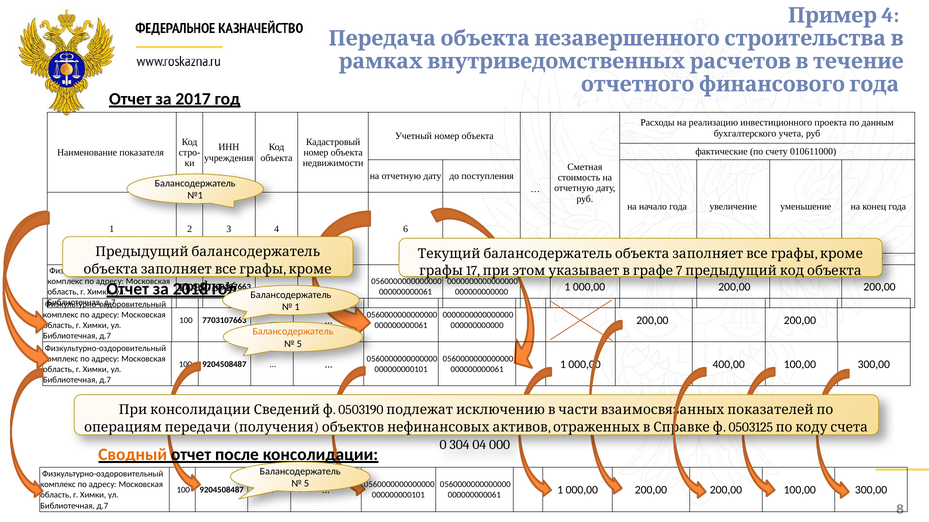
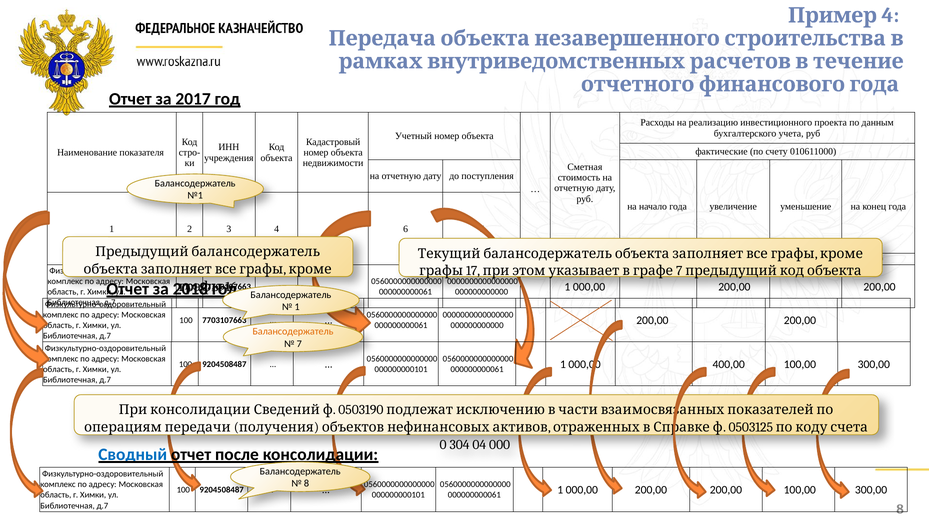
5: 5 -> 7 (299, 344)
Сводный colour: orange -> blue (133, 455)
5: 5 -> 8 (306, 484)
